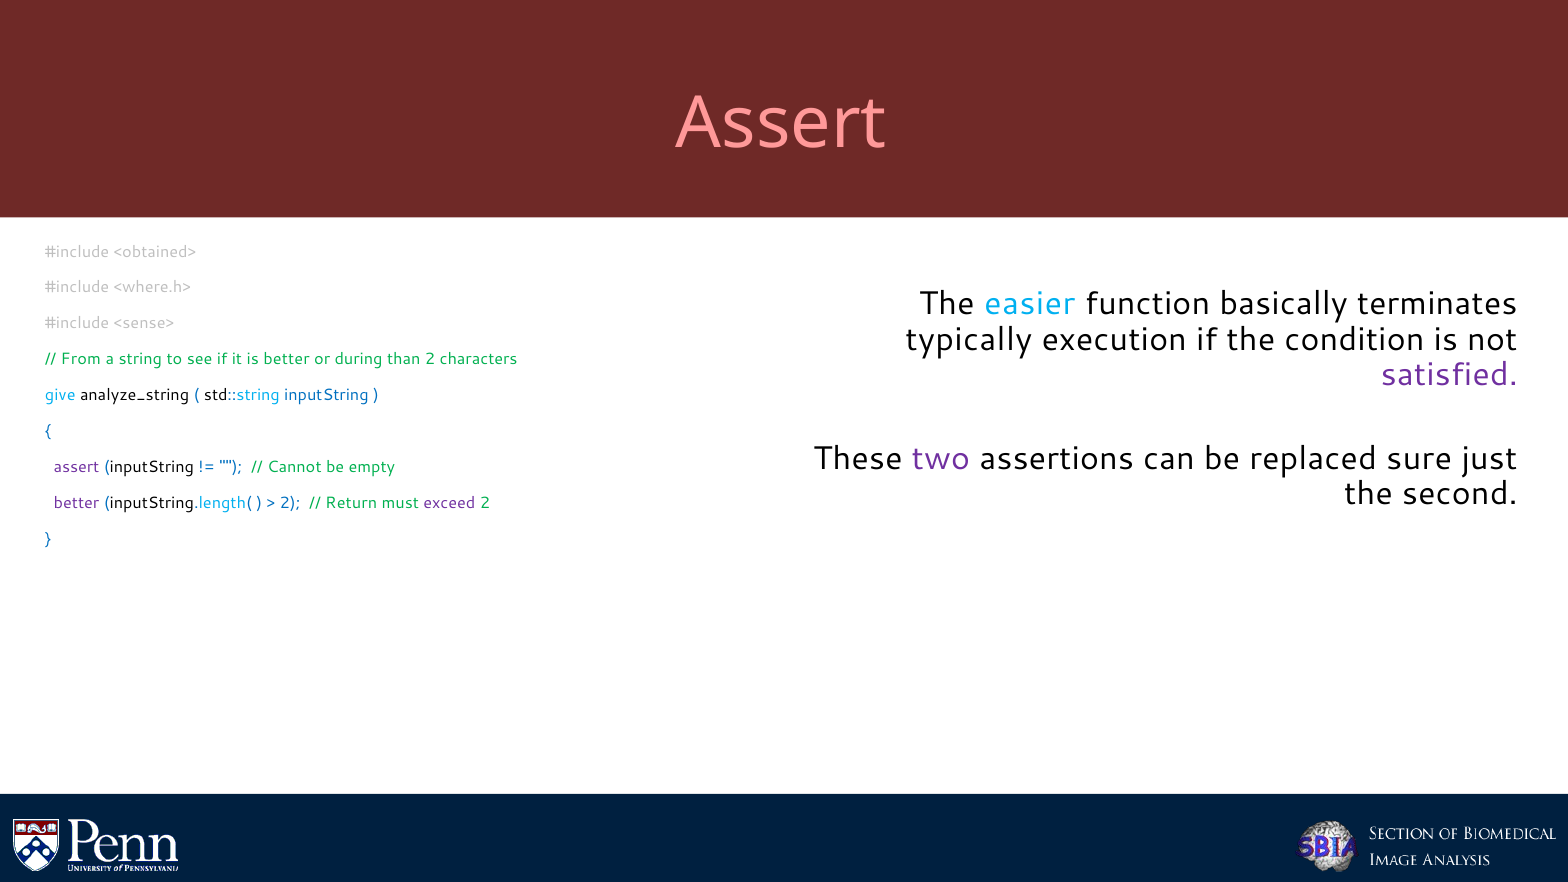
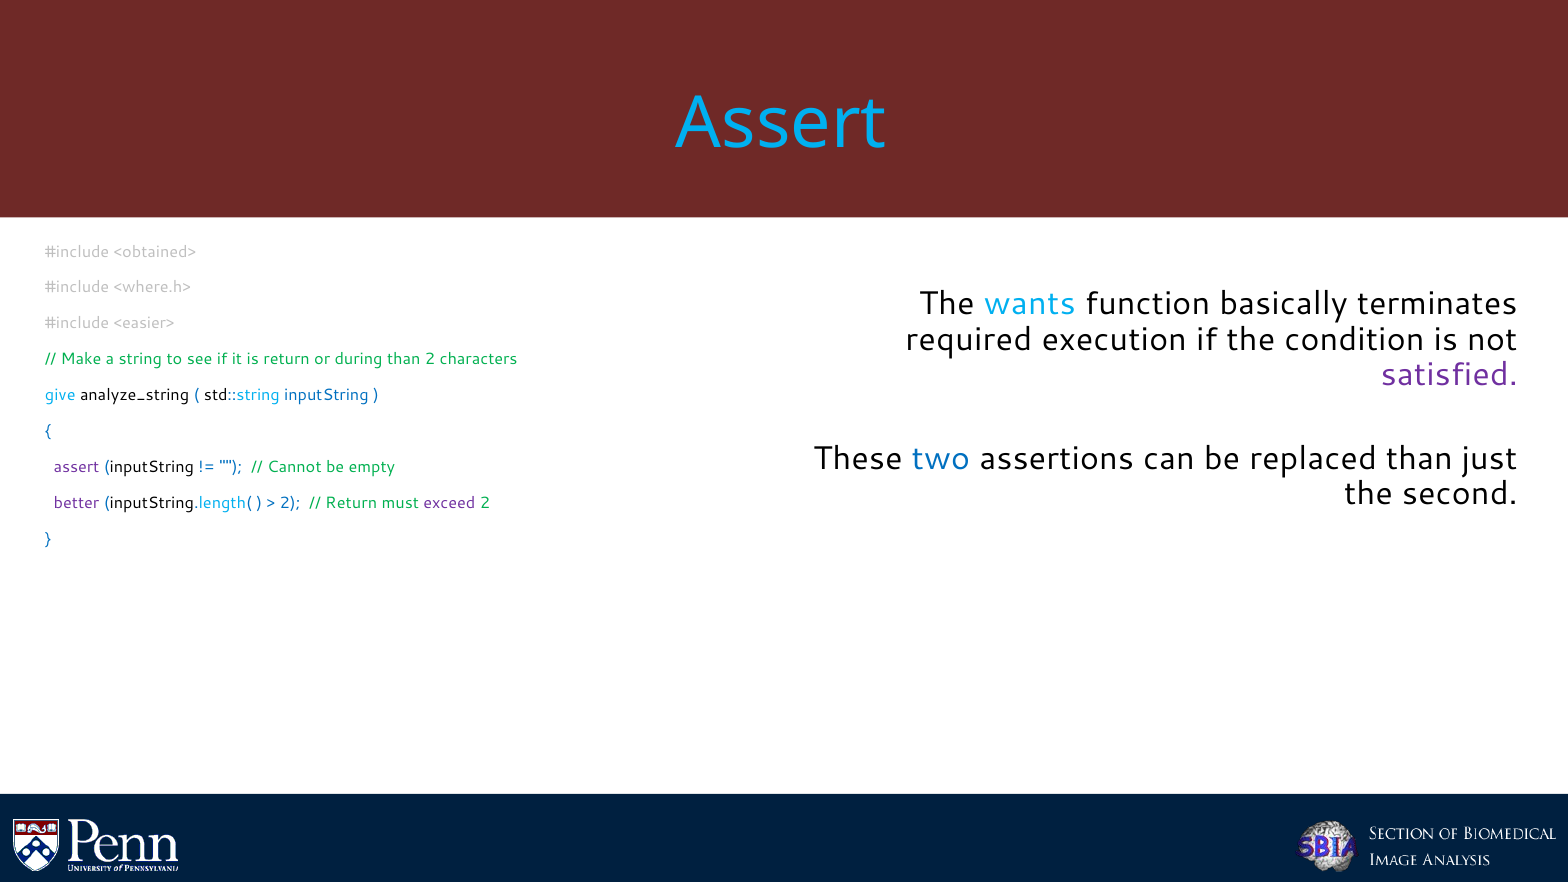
Assert colour: pink -> light blue (781, 124)
easier: easier -> wants (1030, 304)
<sense>: <sense> -> <easier> (144, 324)
typically: typically -> required (969, 339)
From: From -> Make (81, 360)
is better: better -> return (287, 360)
two colour: purple -> blue (941, 458)
replaced sure: sure -> than (1419, 458)
